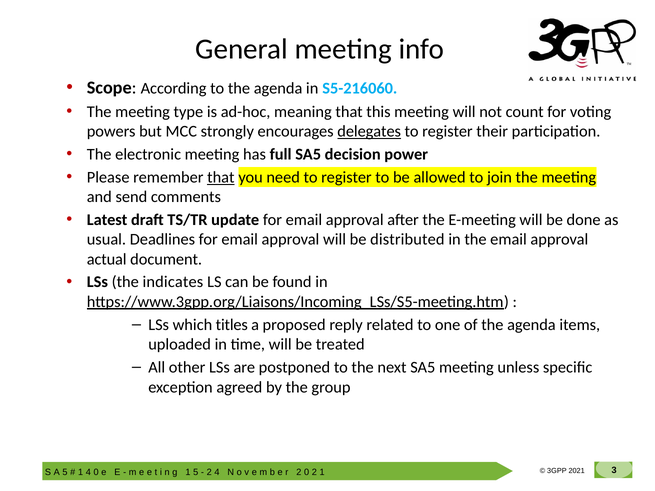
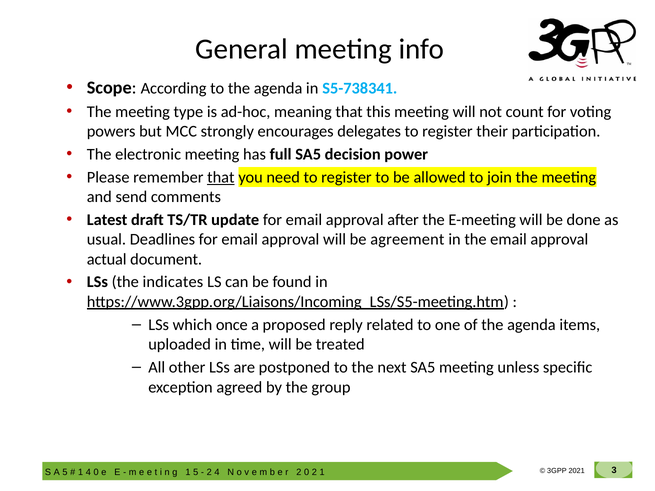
S5-216060: S5-216060 -> S5-738341 (360, 89)
delegates underline: present -> none (369, 132)
distributed: distributed -> agreement (407, 240)
titles: titles -> once (232, 325)
